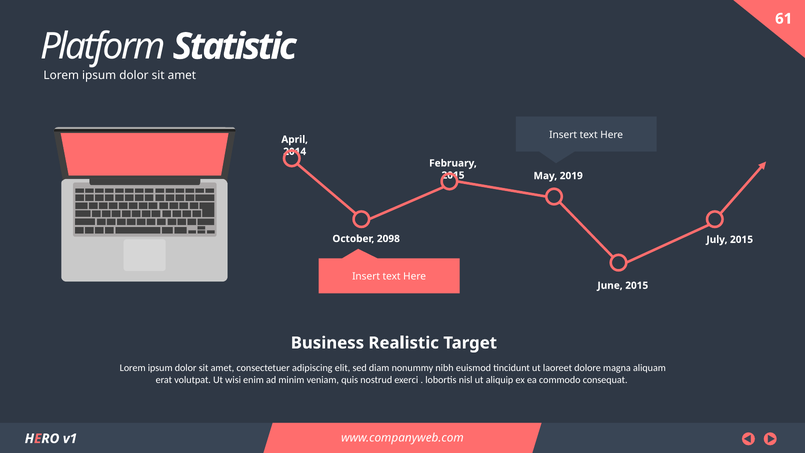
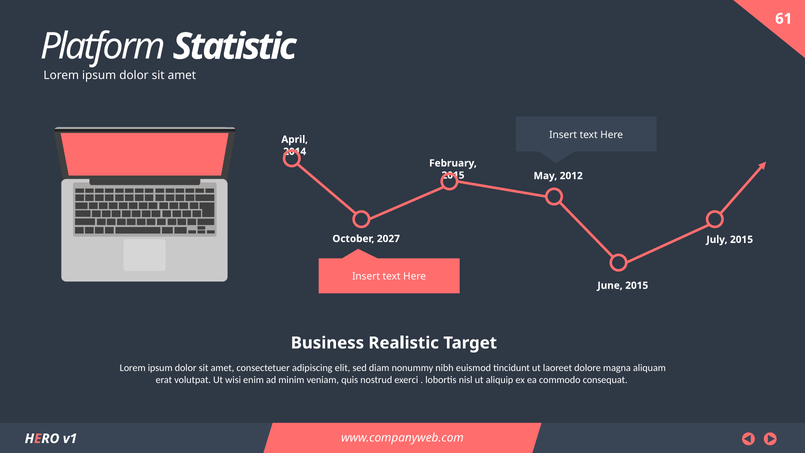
2019: 2019 -> 2012 (571, 176)
2098: 2098 -> 2027 (388, 239)
